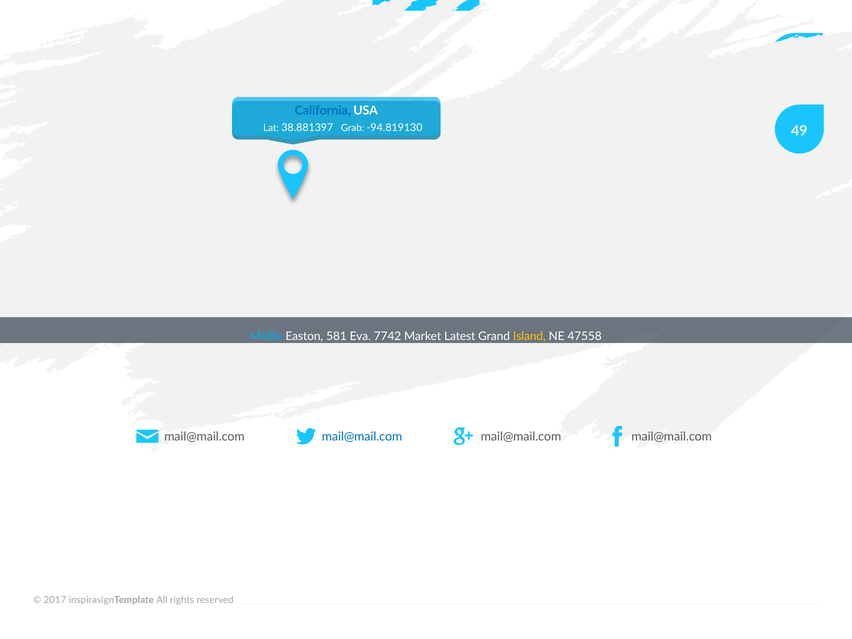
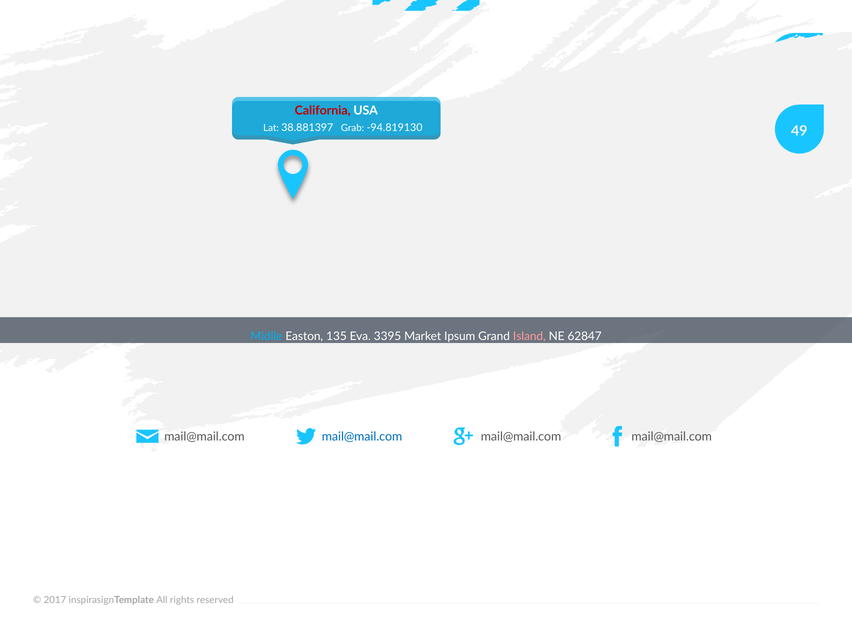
California colour: blue -> red (323, 111)
581: 581 -> 135 (336, 336)
7742: 7742 -> 3395 (388, 336)
Latest: Latest -> Ipsum (460, 336)
Island colour: yellow -> pink (529, 336)
47558: 47558 -> 62847 (585, 336)
